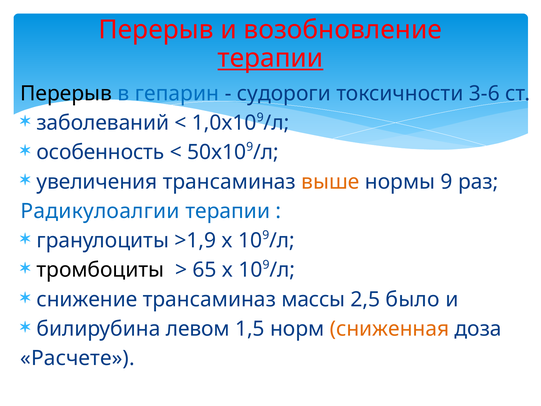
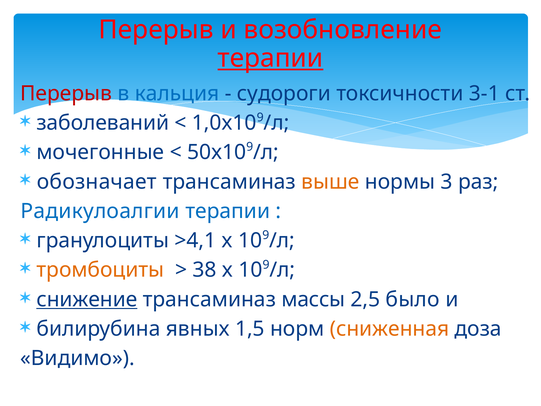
Перерыв colour: black -> red (66, 93)
гепарин: гепарин -> кальция (177, 93)
3-6: 3-6 -> 3-1 (484, 93)
особенность: особенность -> мочегонные (100, 152)
увеличения: увеличения -> обозначает (97, 182)
нормы 9: 9 -> 3 (447, 182)
>1,9: >1,9 -> >4,1 (195, 240)
тромбоциты colour: black -> orange (100, 270)
65: 65 -> 38 (205, 270)
снижение underline: none -> present (87, 299)
левом: левом -> явных (198, 329)
Расчете: Расчете -> Видимо (78, 358)
